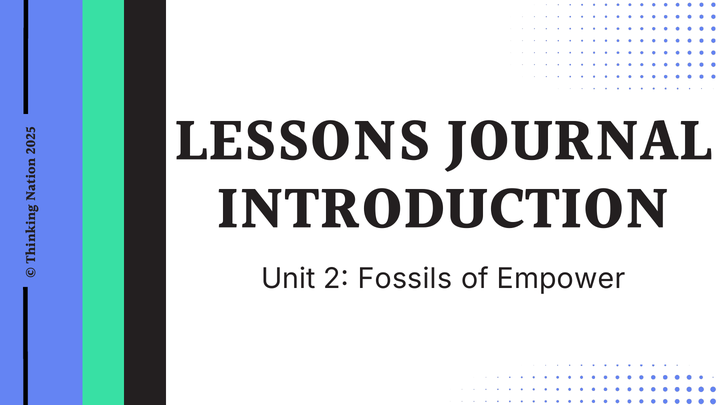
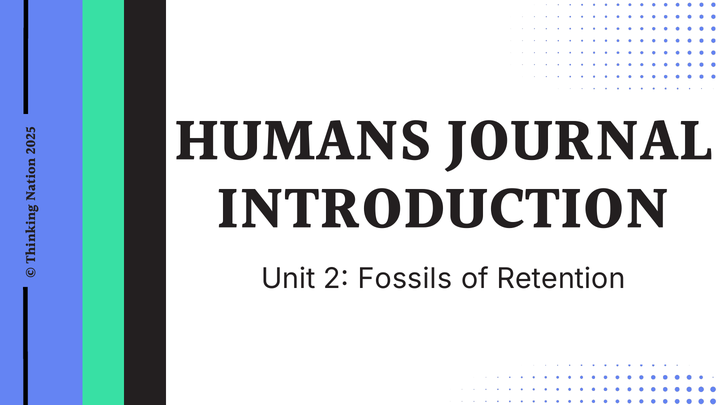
LESSONS: LESSONS -> HUMANS (303, 143)
Empower: Empower -> Retention (561, 279)
